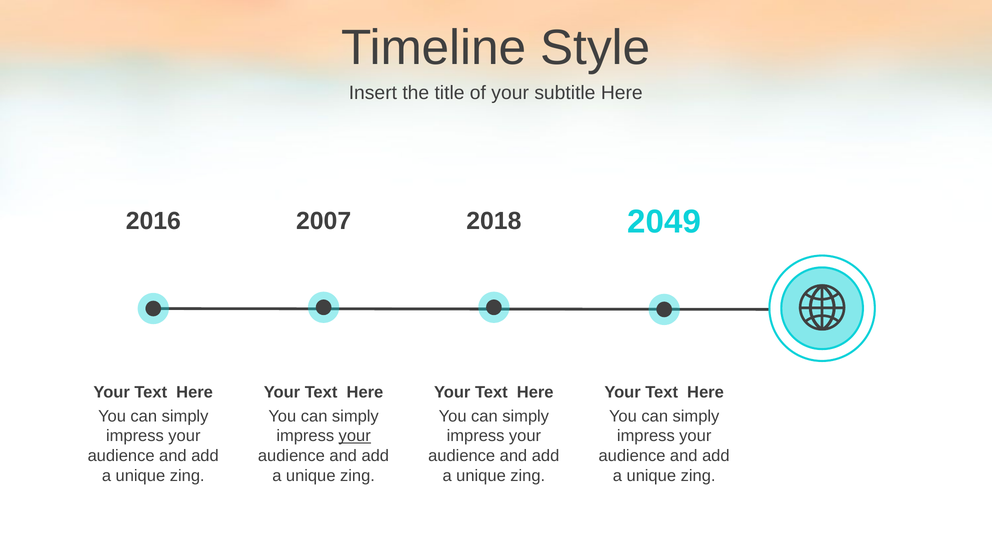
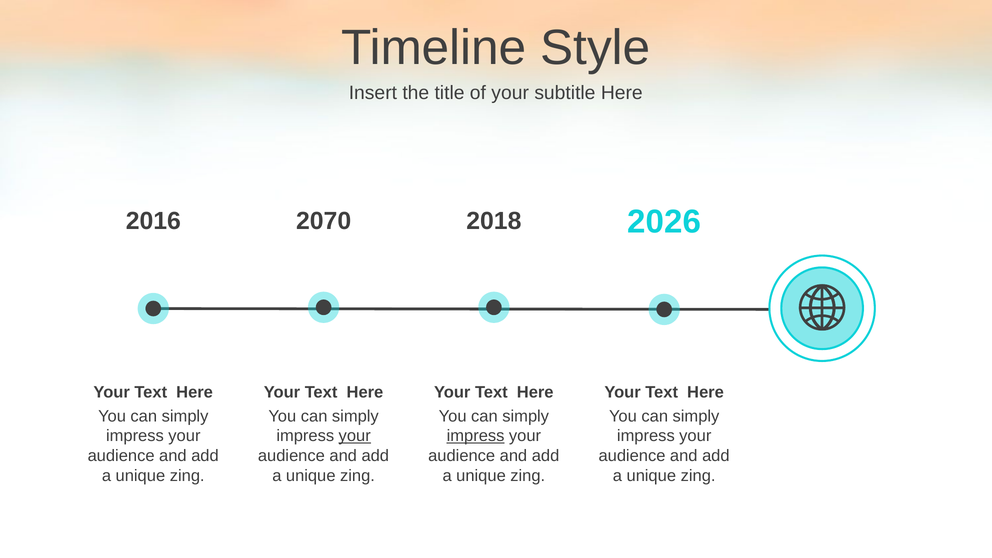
2049: 2049 -> 2026 (664, 222)
2007: 2007 -> 2070 (324, 221)
impress underline: none -> present (476, 436)
